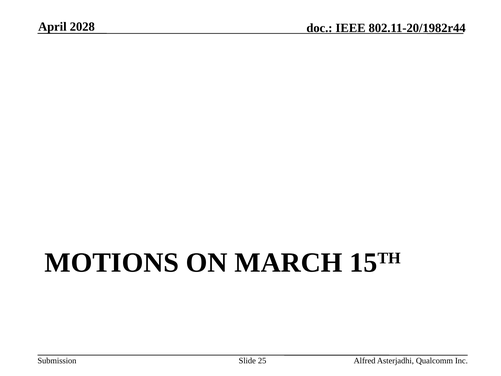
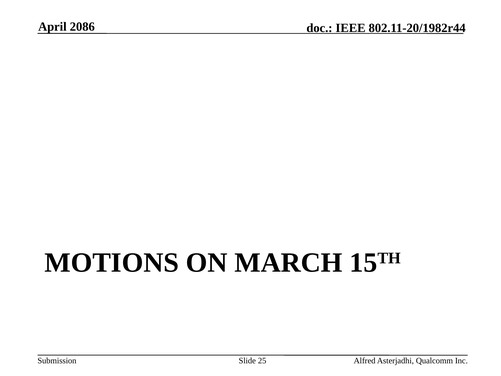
2028: 2028 -> 2086 (82, 27)
